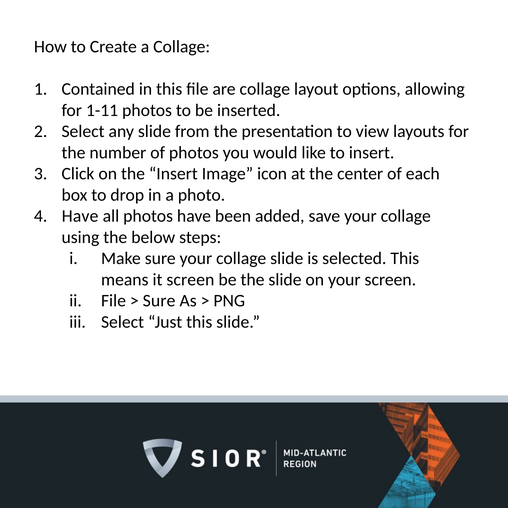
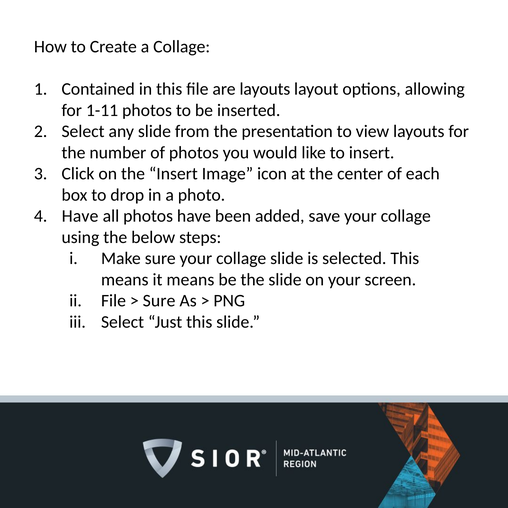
are collage: collage -> layouts (265, 89)
it screen: screen -> means (190, 280)
